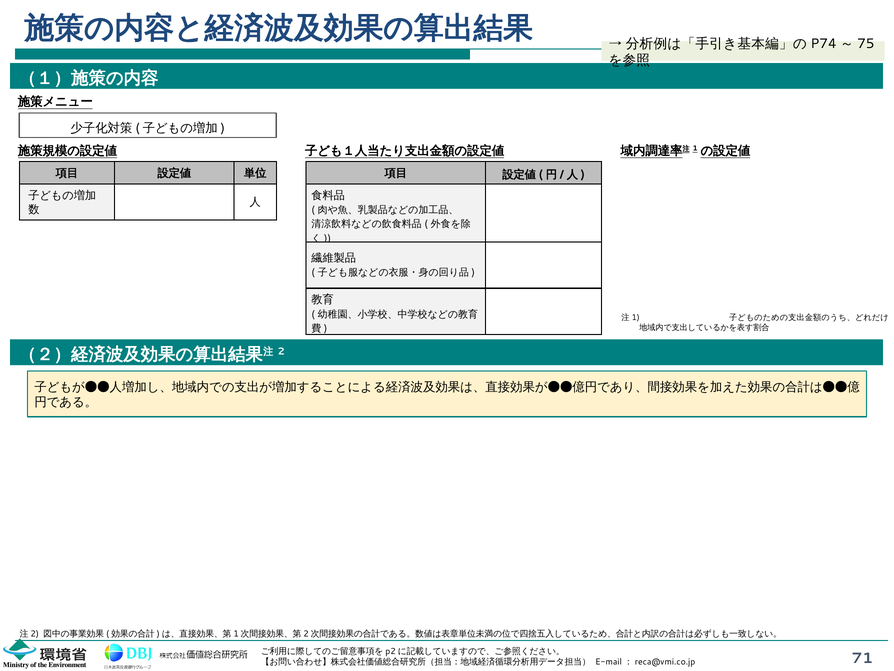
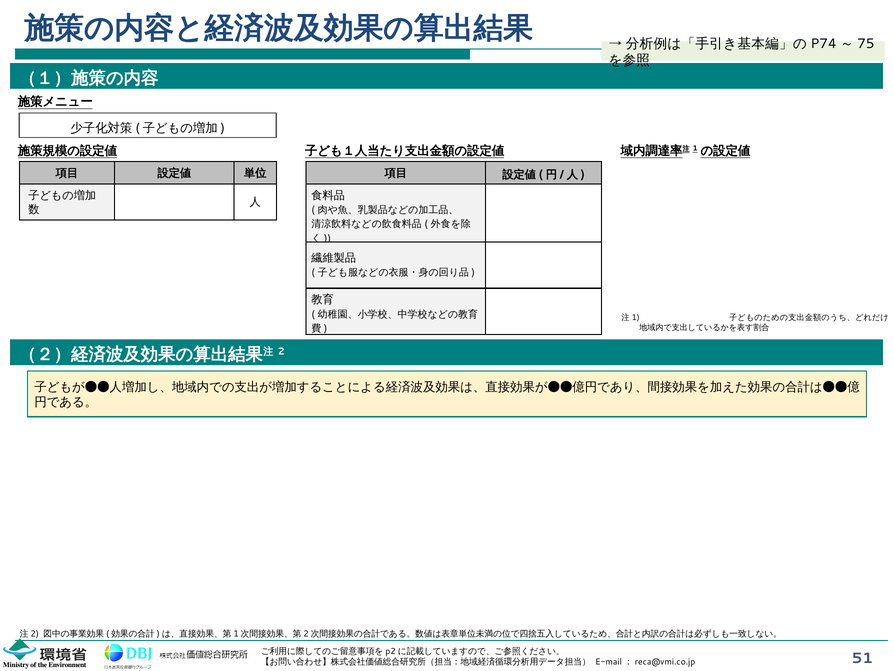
71: 71 -> 51 (862, 658)
